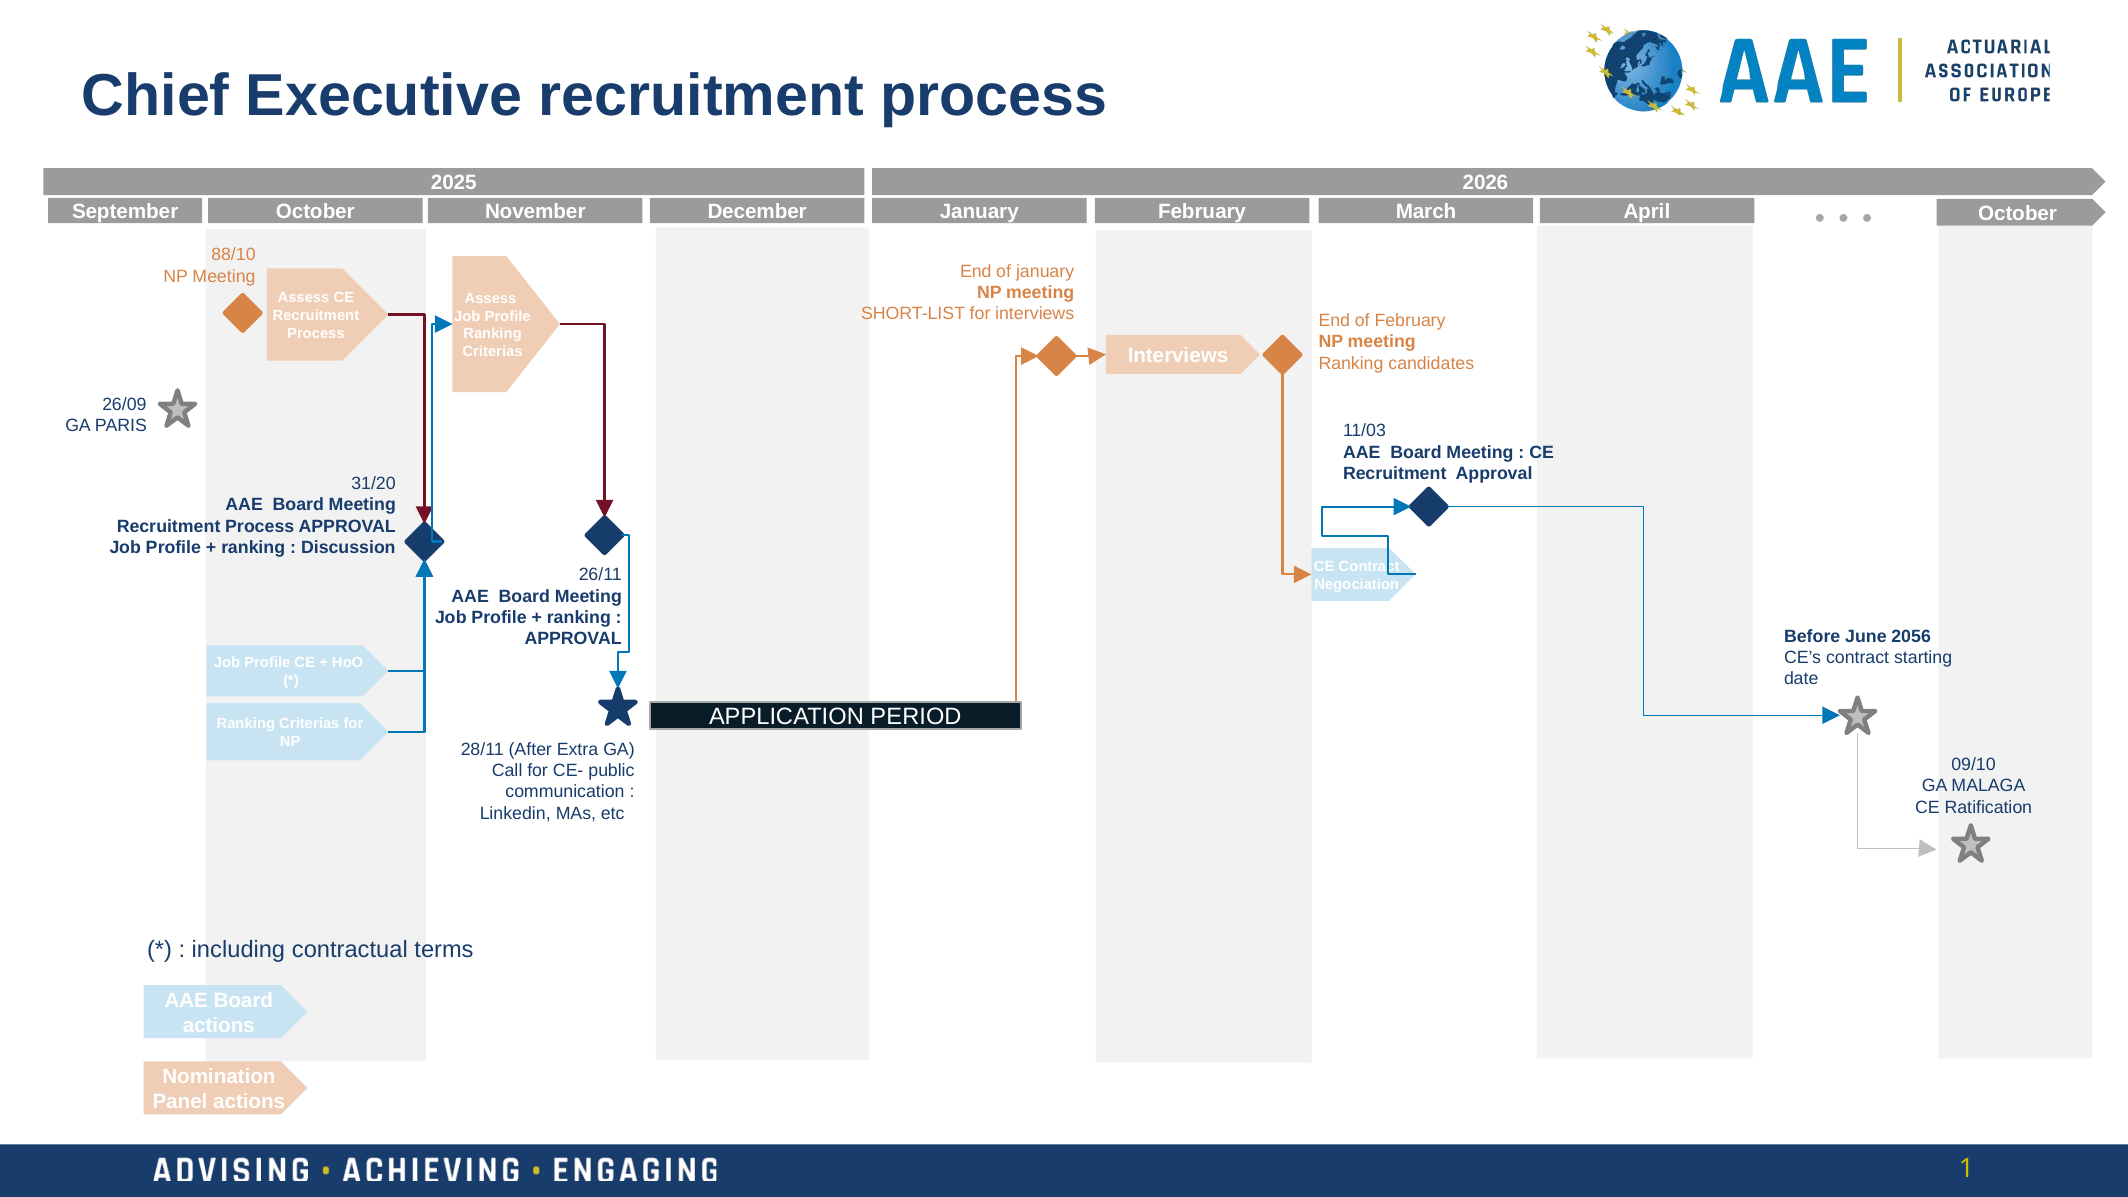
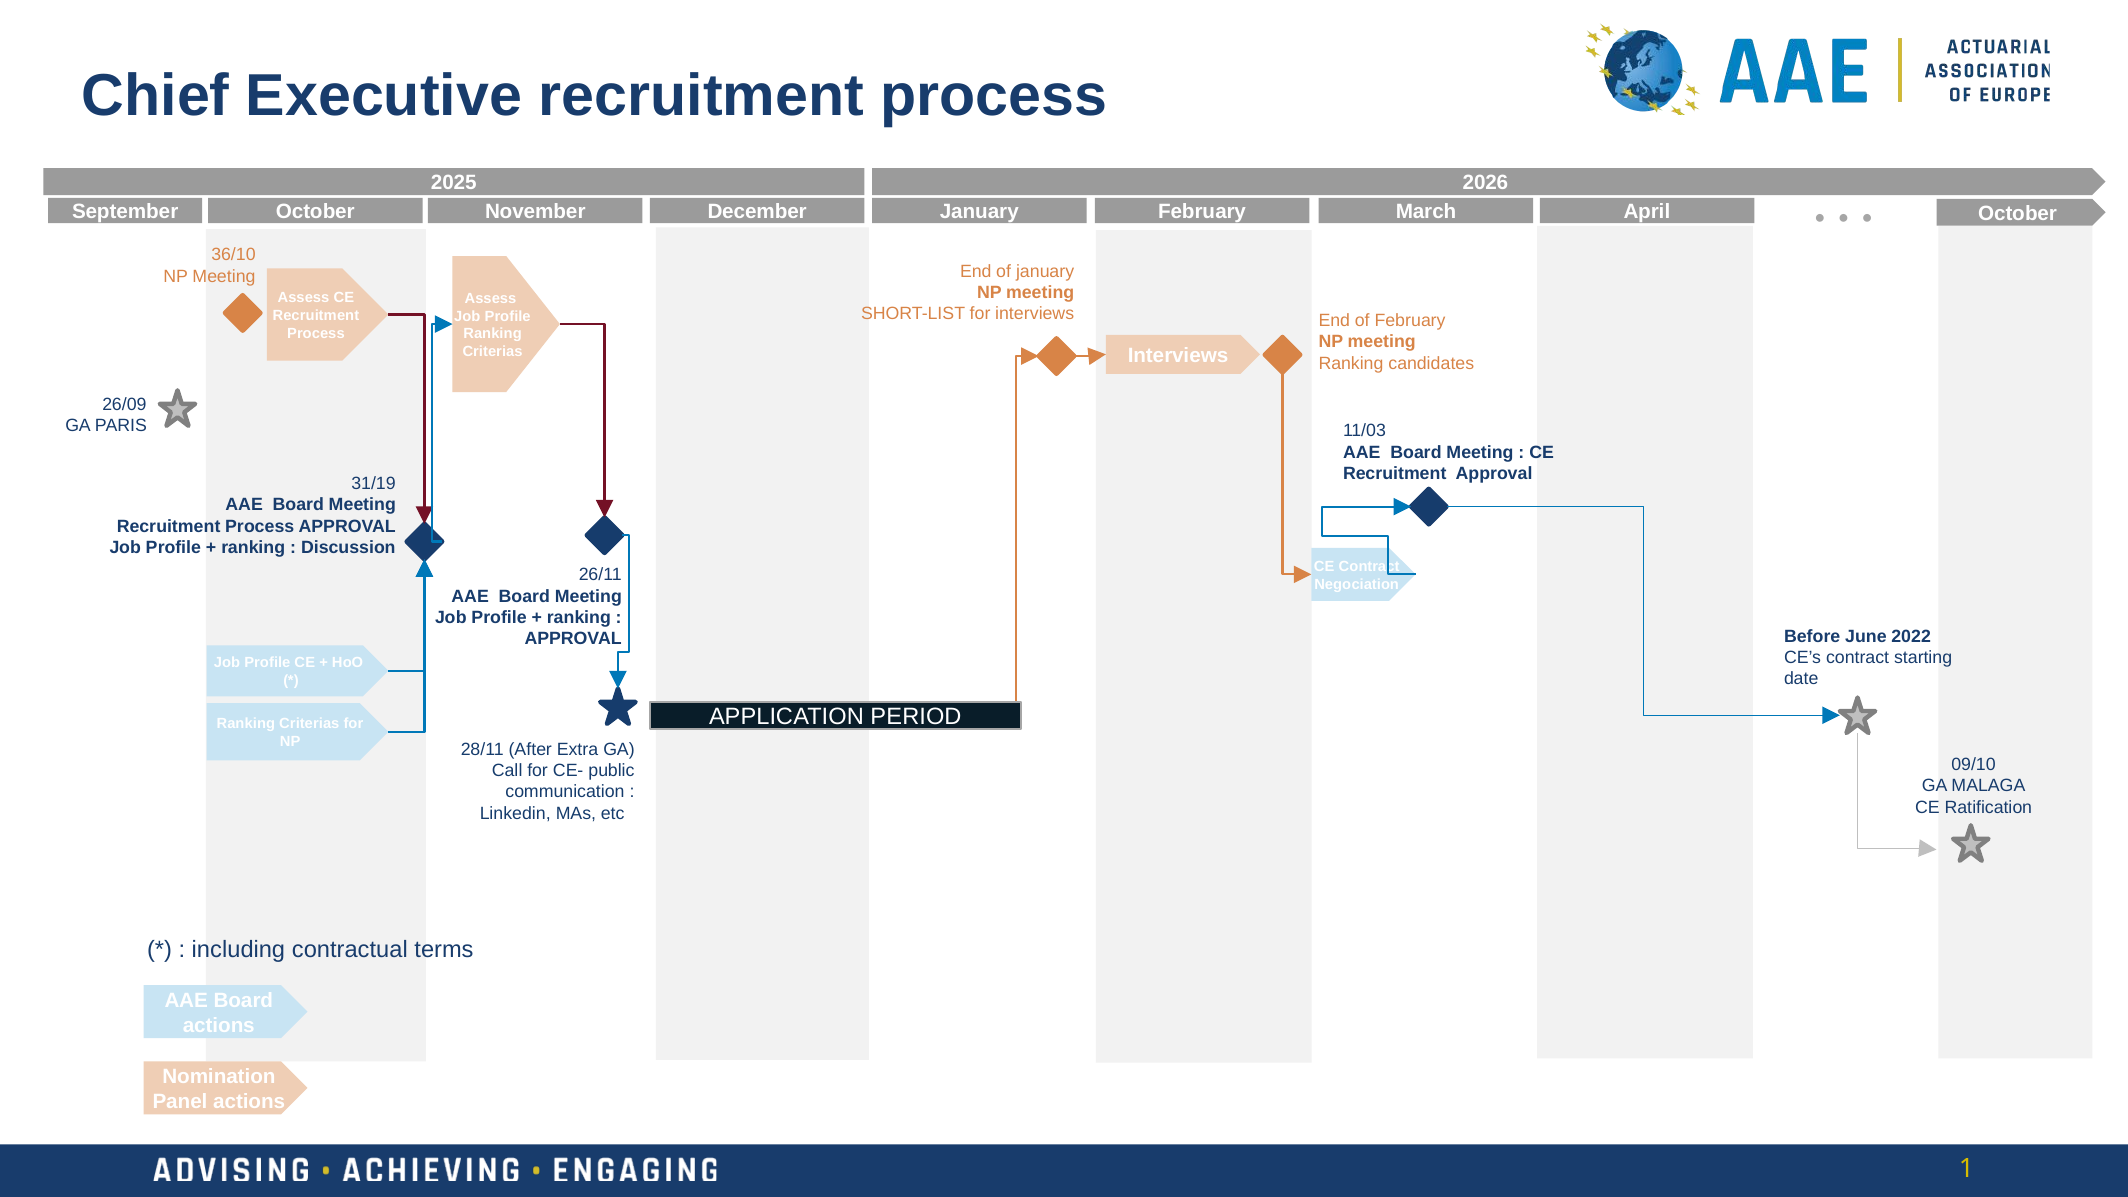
88/10: 88/10 -> 36/10 (233, 255)
31/20: 31/20 -> 31/19 (374, 484)
2056: 2056 -> 2022 (1911, 636)
